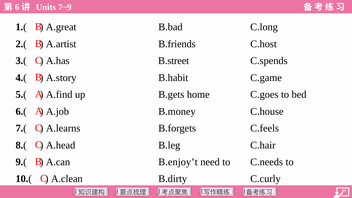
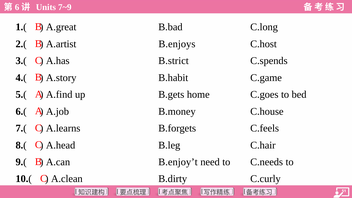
B.friends: B.friends -> B.enjoys (177, 44)
B.street: B.street -> B.strict (174, 61)
